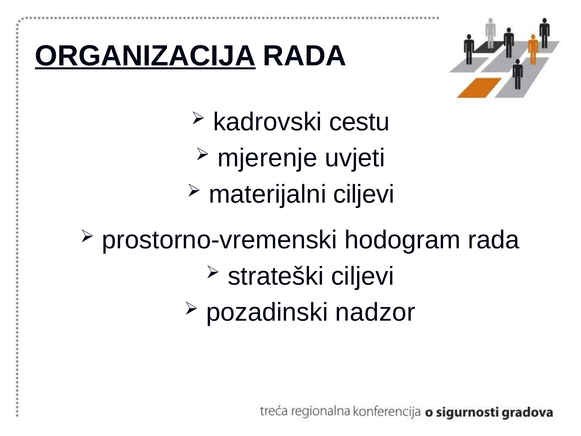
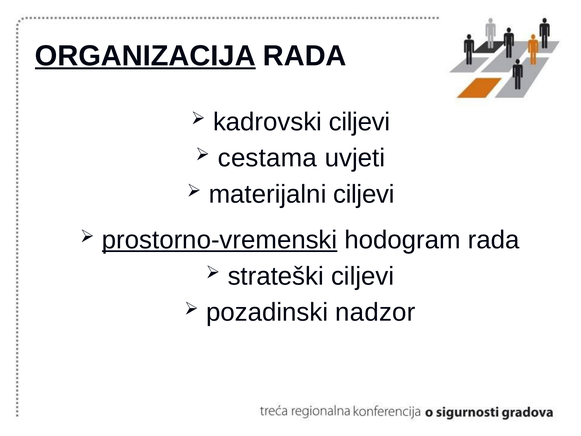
kadrovski cestu: cestu -> ciljevi (359, 122)
mjerenje: mjerenje -> cestama (267, 158)
prostorno-vremenski underline: none -> present (220, 240)
